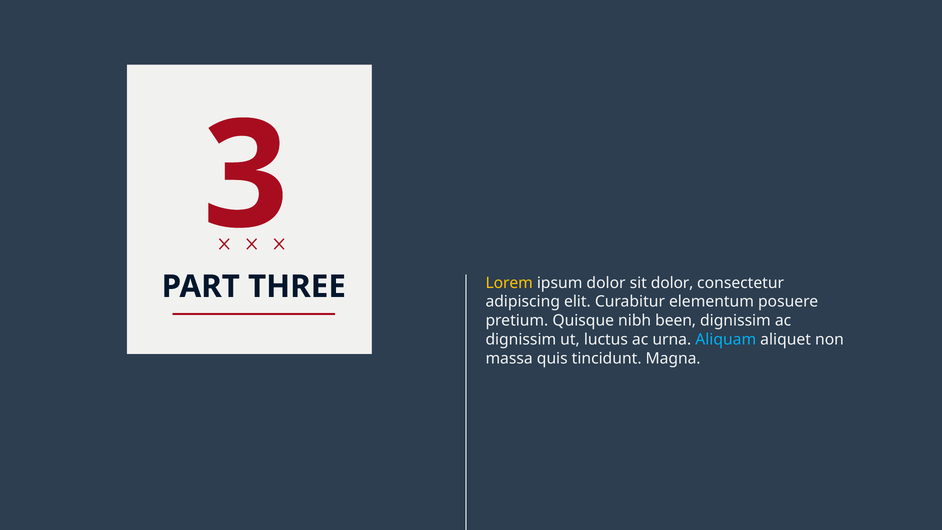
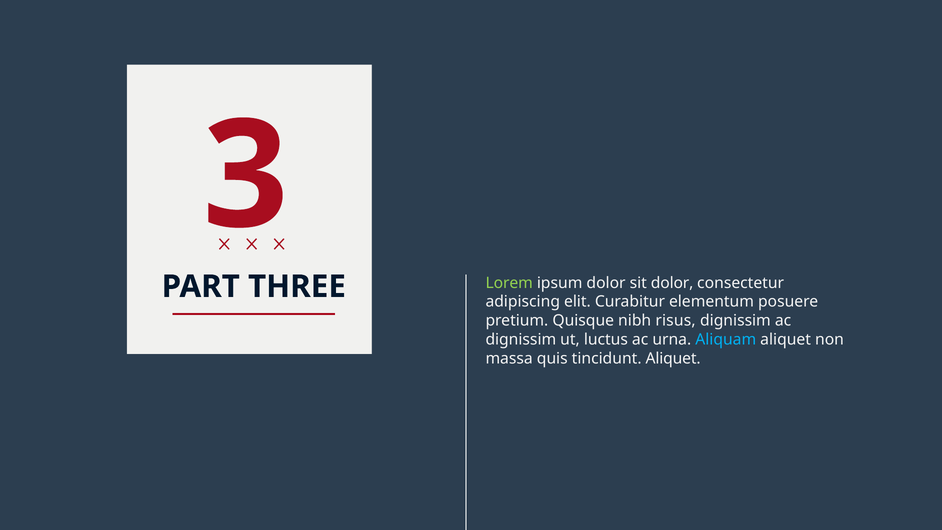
Lorem colour: yellow -> light green (509, 283)
been: been -> risus (676, 321)
tincidunt Magna: Magna -> Aliquet (673, 358)
